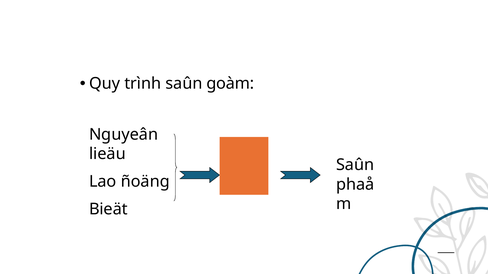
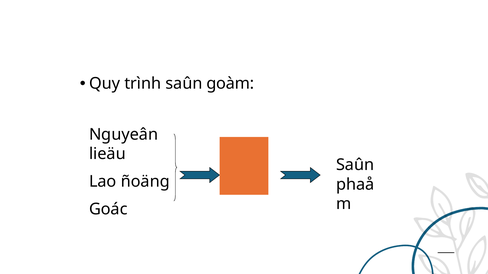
Bieät: Bieät -> Goác (108, 210)
